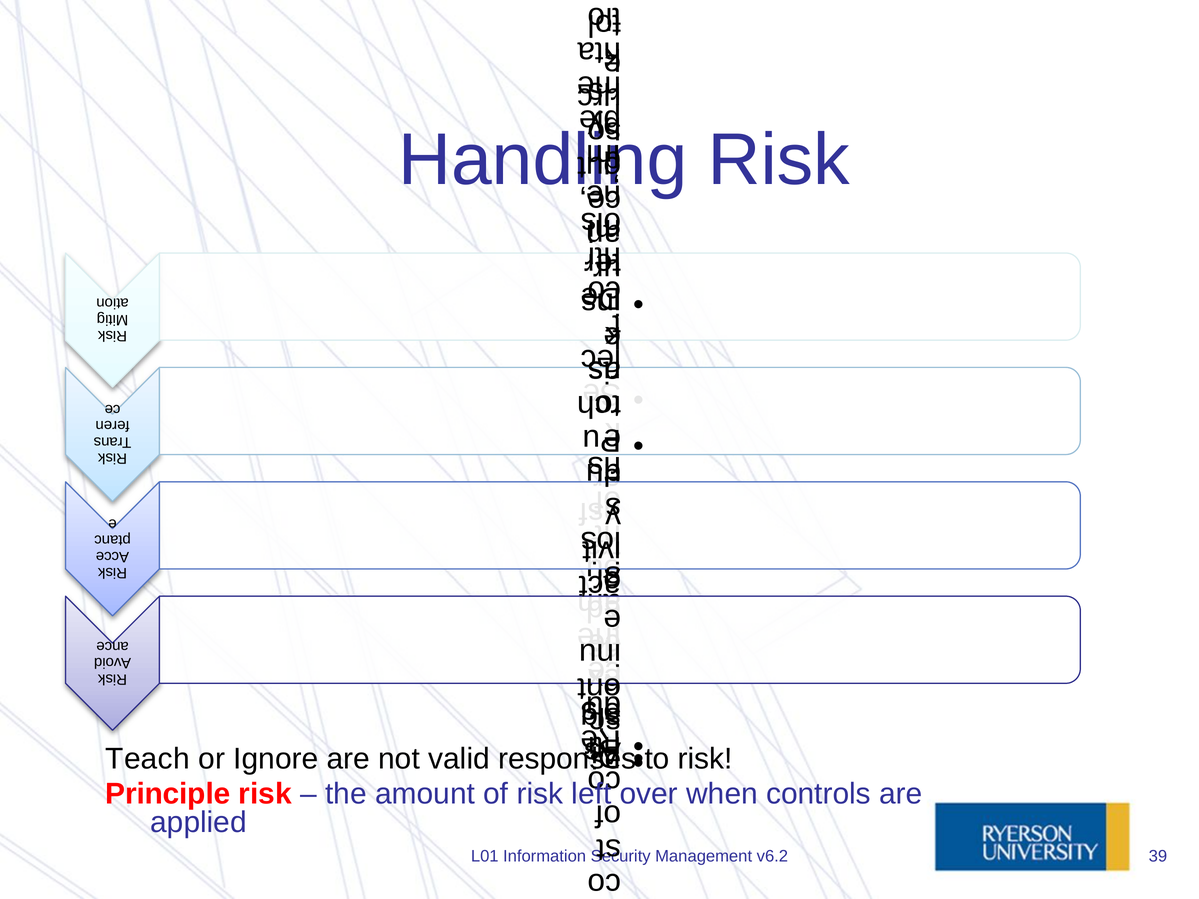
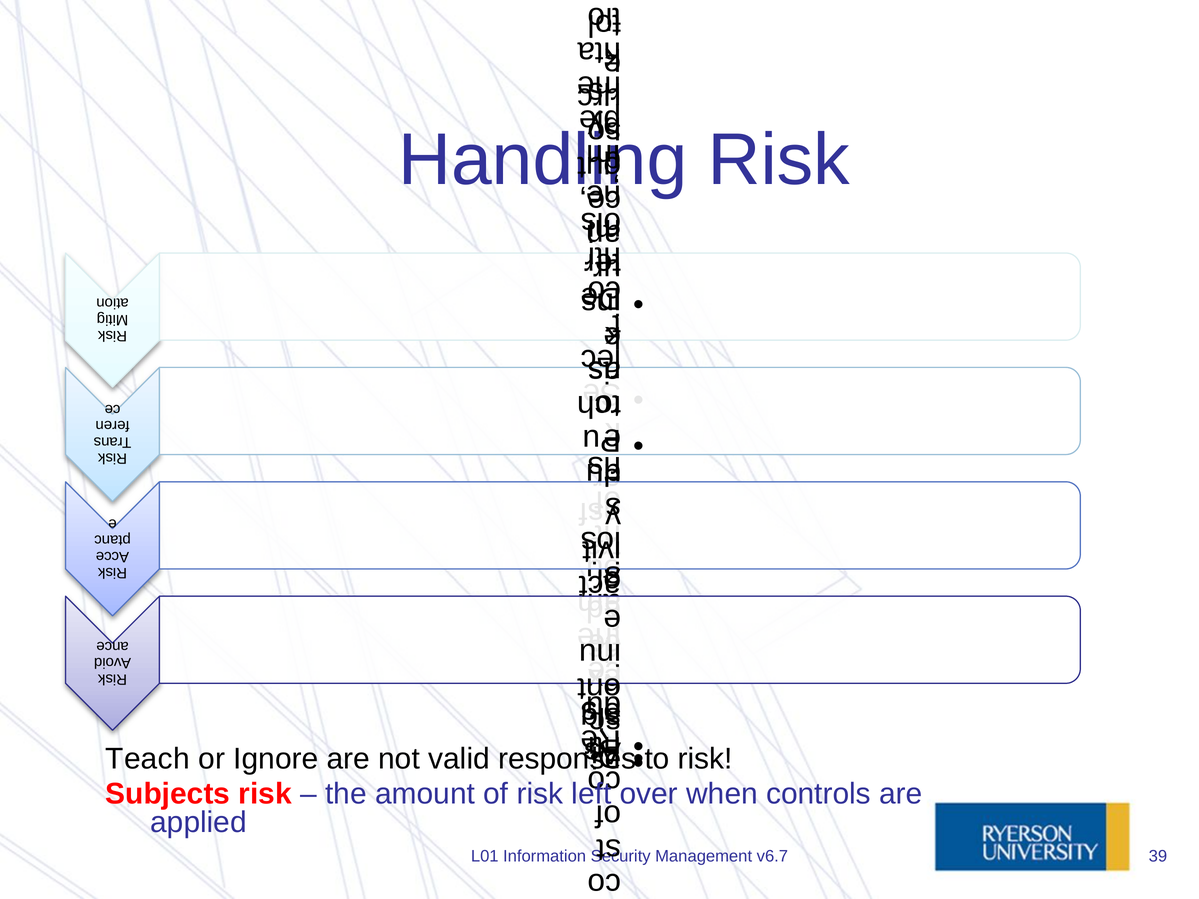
Principle: Principle -> Subjects (168, 794)
v6.2: v6.2 -> v6.7 (772, 856)
